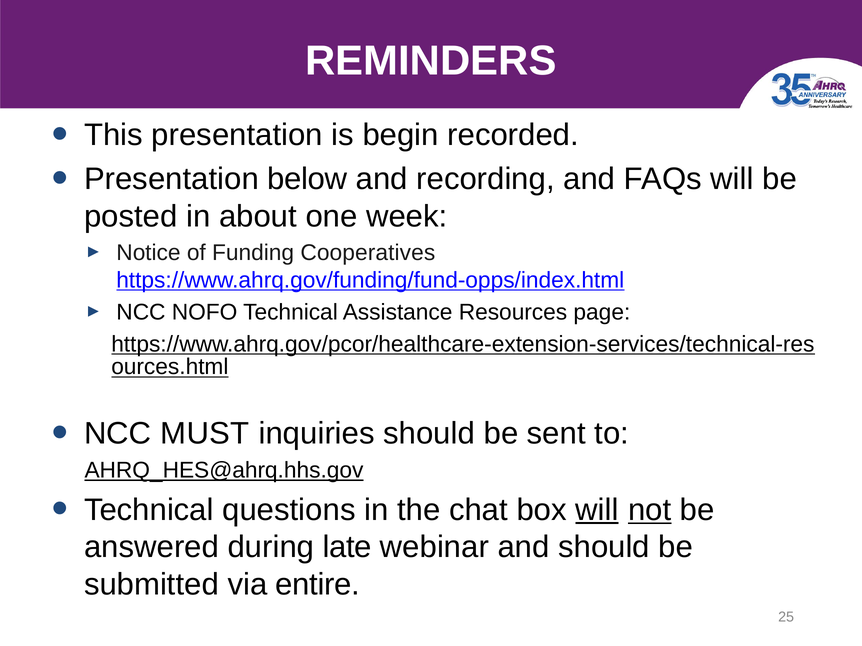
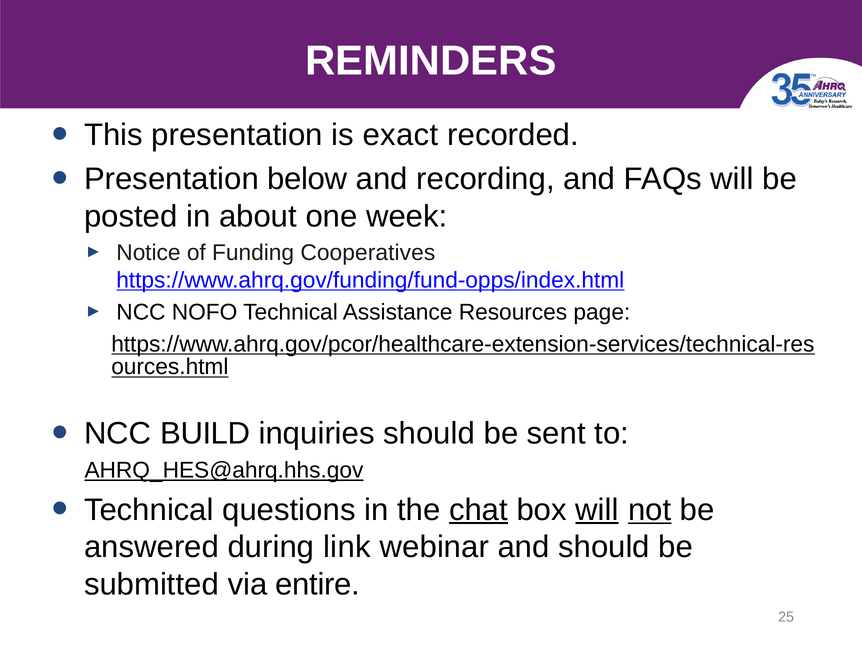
begin: begin -> exact (400, 135)
MUST: MUST -> BUILD (205, 434)
chat underline: none -> present (478, 510)
late: late -> link (347, 547)
